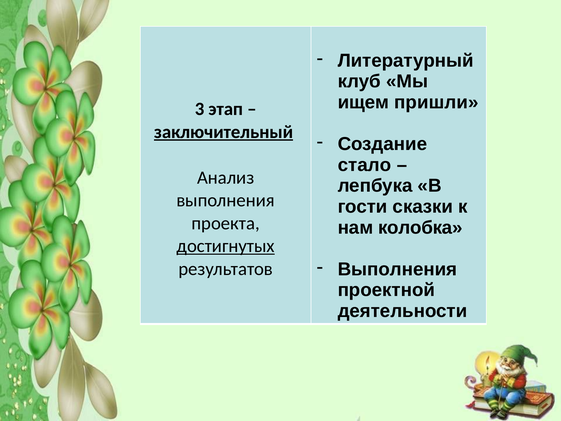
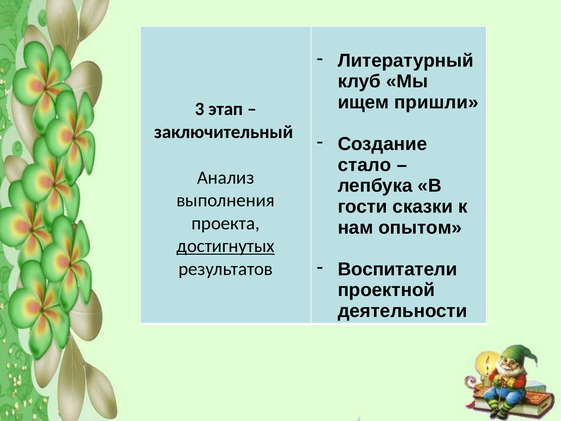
заключительный underline: present -> none (224, 132)
колобка: колобка -> опытом (420, 227)
Выполнения: Выполнения -> Воспитатели (397, 269)
